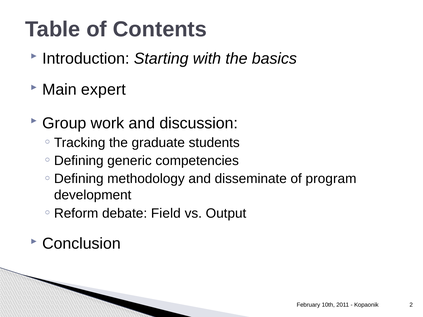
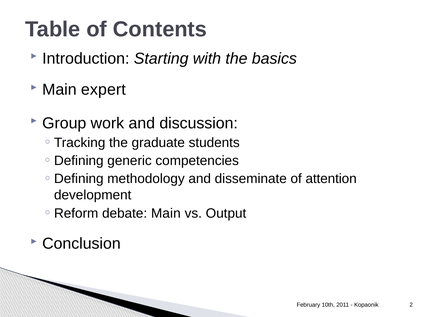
program: program -> attention (331, 179)
debate Field: Field -> Main (166, 213)
